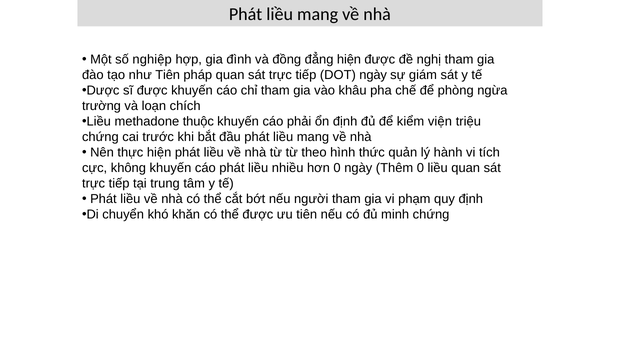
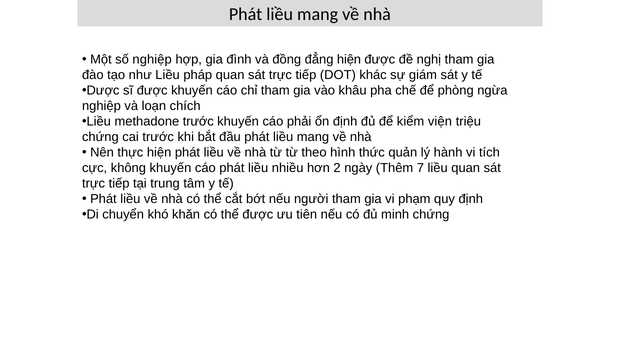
như Tiên: Tiên -> Liều (168, 75)
DOT ngày: ngày -> khác (373, 75)
trường: trường -> nghiệp (101, 106)
methadone thuộc: thuộc -> trước (198, 122)
hơn 0: 0 -> 2 (337, 168)
Thêm 0: 0 -> 7 (420, 168)
